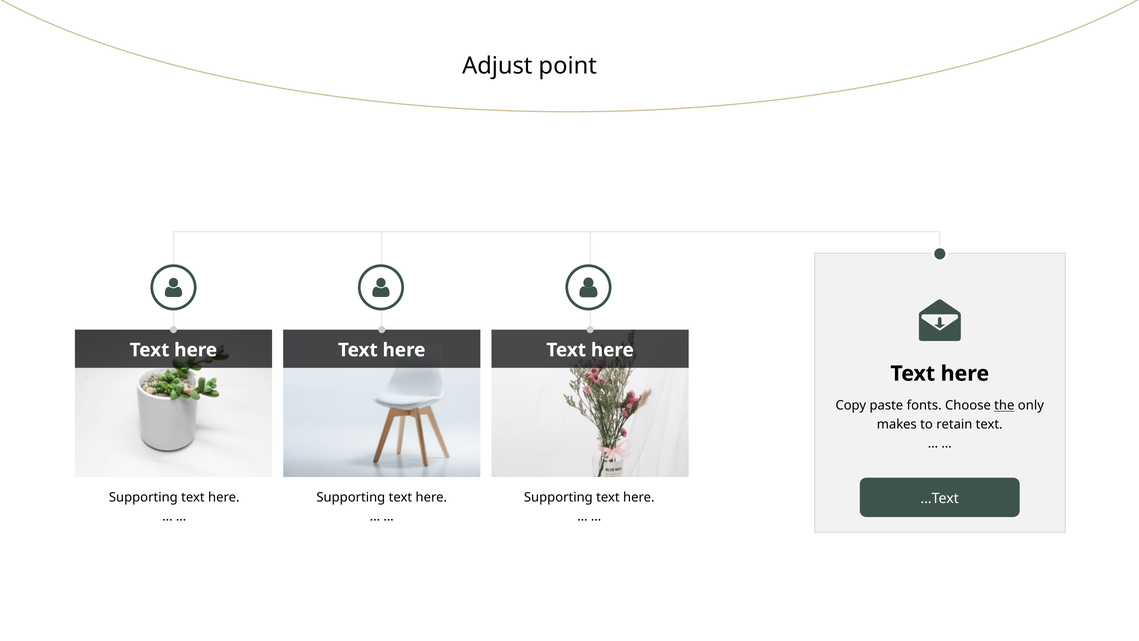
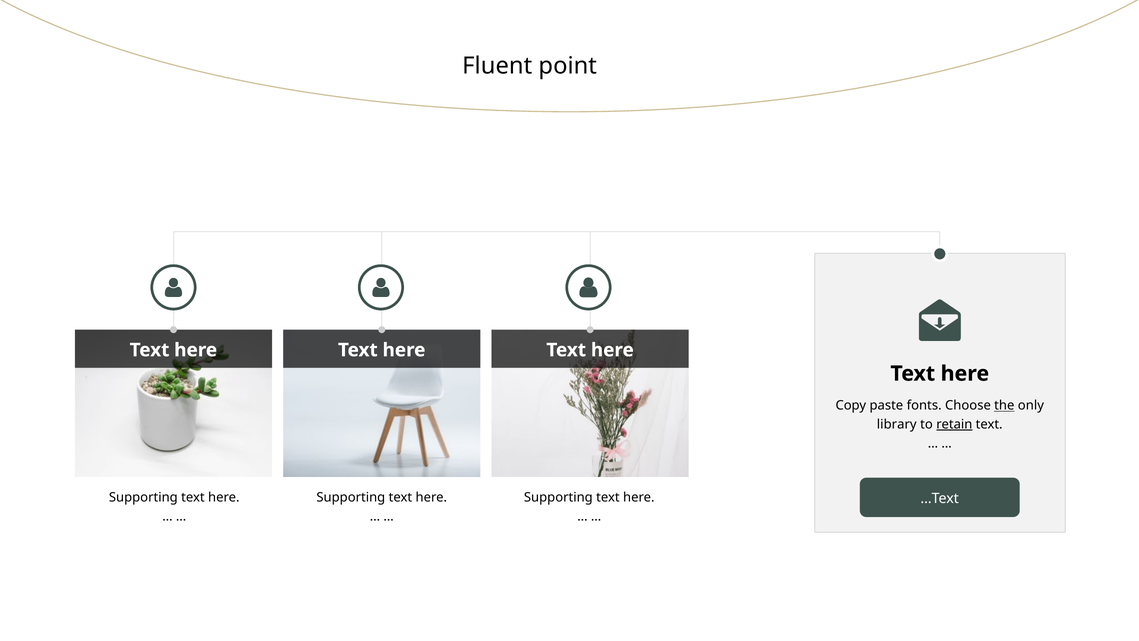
Adjust: Adjust -> Fluent (497, 66)
makes: makes -> library (897, 424)
retain underline: none -> present (954, 424)
